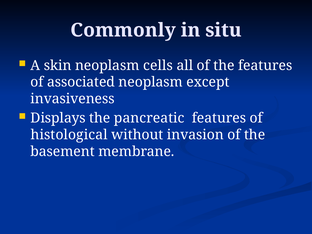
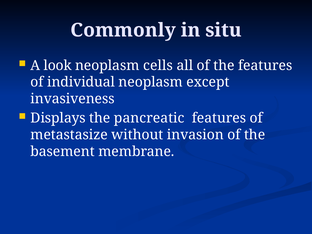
skin: skin -> look (58, 65)
associated: associated -> individual (81, 82)
histological: histological -> metastasize (69, 135)
